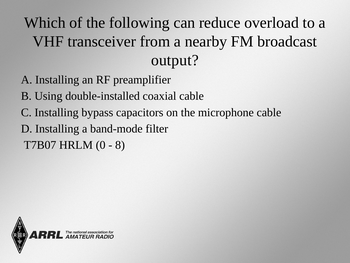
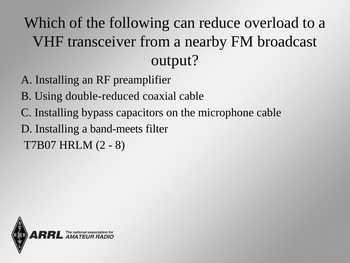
double-installed: double-installed -> double-reduced (102, 96)
band-mode: band-mode -> band-meets (116, 129)
0: 0 -> 2 (101, 145)
